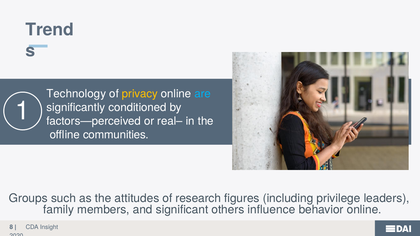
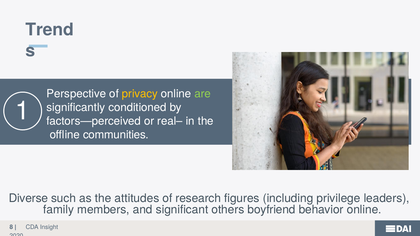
Technology: Technology -> Perspective (76, 94)
are colour: light blue -> light green (203, 94)
Groups: Groups -> Diverse (28, 199)
influence: influence -> boyfriend (271, 210)
